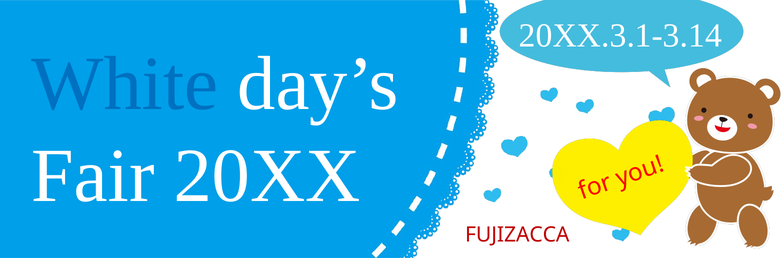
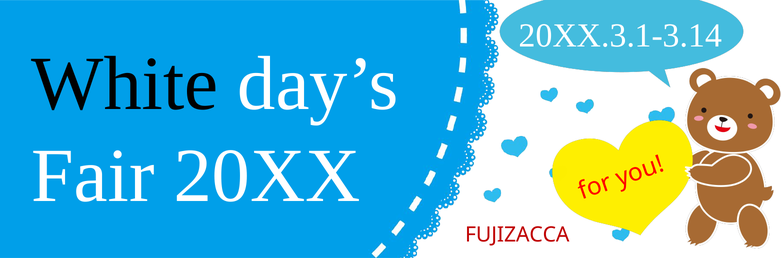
White colour: blue -> black (125, 84)
